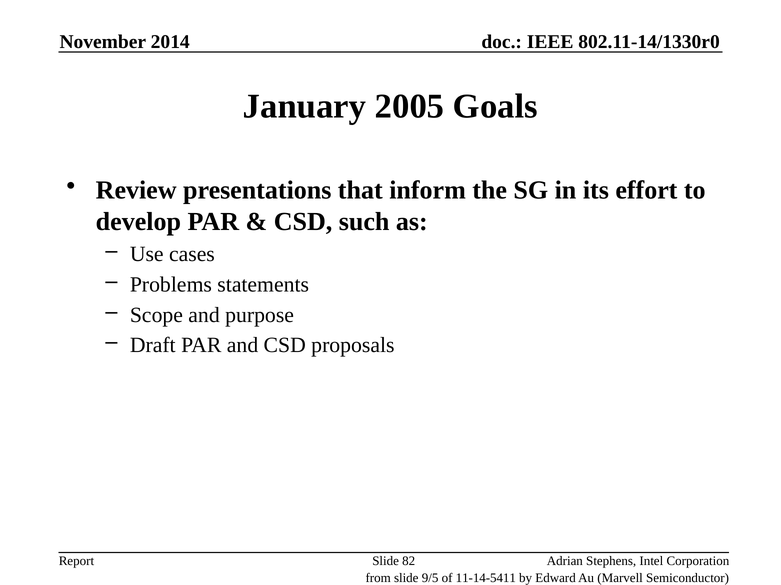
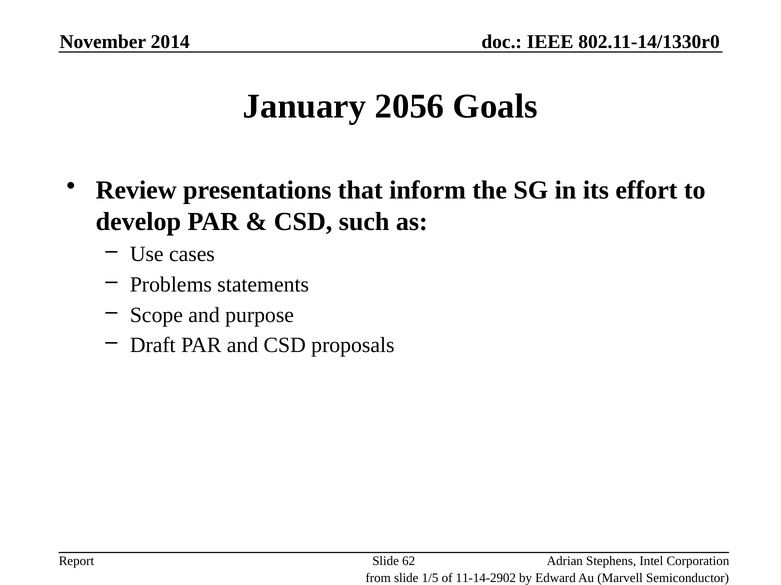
2005: 2005 -> 2056 (410, 107)
82: 82 -> 62 (409, 562)
9/5: 9/5 -> 1/5 (430, 579)
11-14-5411: 11-14-5411 -> 11-14-2902 (486, 579)
